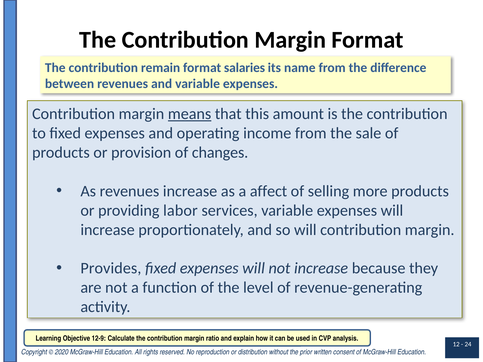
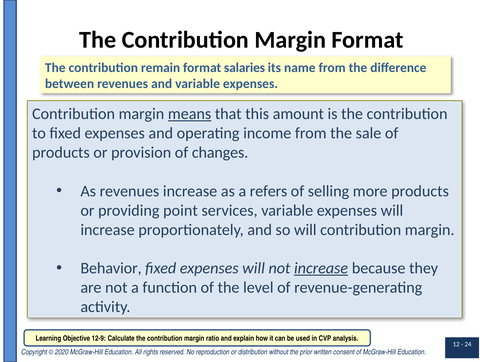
affect: affect -> refers (269, 191)
labor: labor -> point (180, 211)
Provides: Provides -> Behavior (111, 269)
increase underline: none -> present (321, 269)
